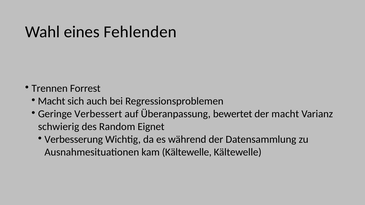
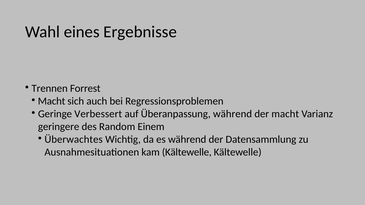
Fehlenden: Fehlenden -> Ergebnisse (140, 32)
Überanpassung bewertet: bewertet -> während (233, 114)
schwierig: schwierig -> geringere (59, 127)
Eignet: Eignet -> Einem (151, 127)
Verbesserung: Verbesserung -> Überwachtes (74, 140)
